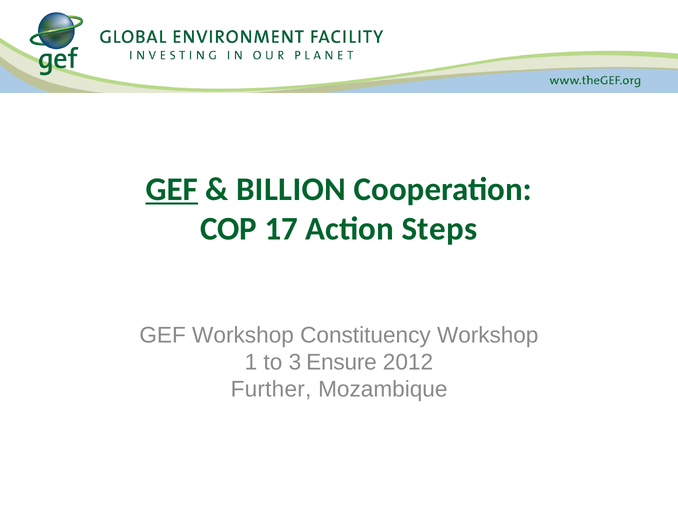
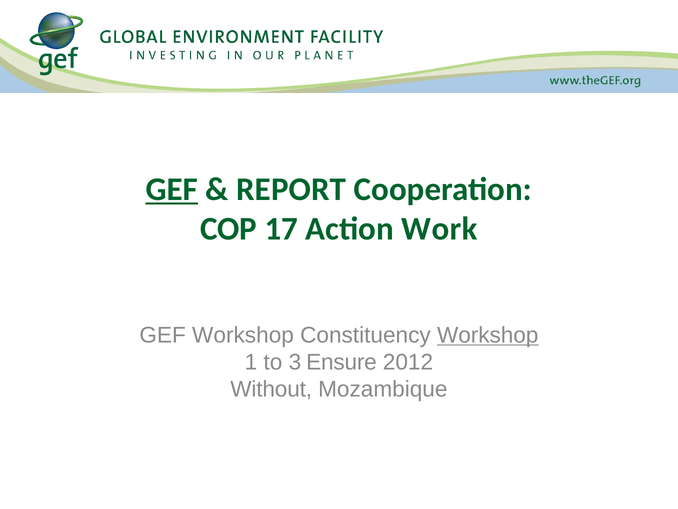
BILLION: BILLION -> REPORT (291, 189)
Steps: Steps -> Work (439, 229)
Workshop underline: none -> present (488, 335)
Further: Further -> Without (271, 389)
